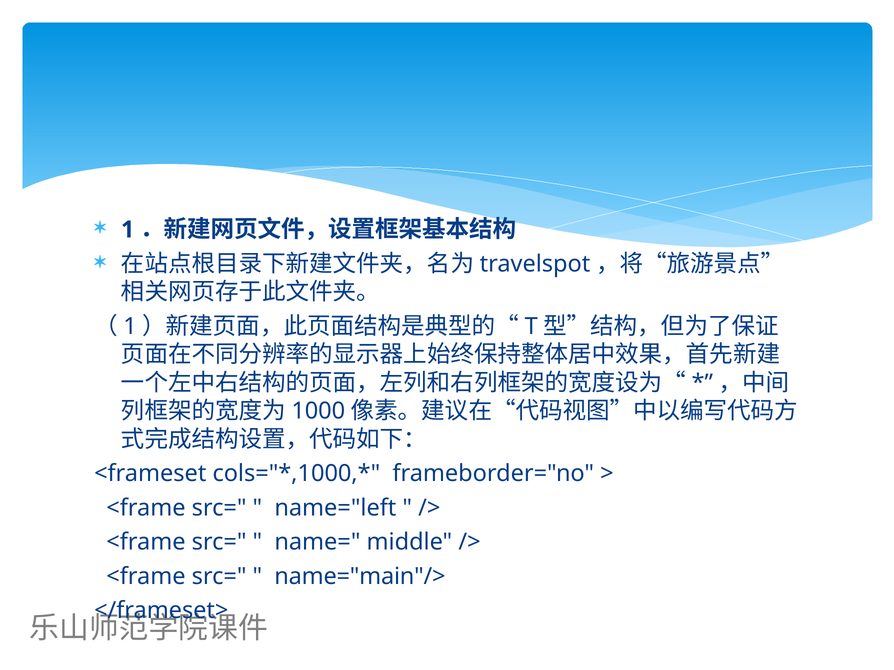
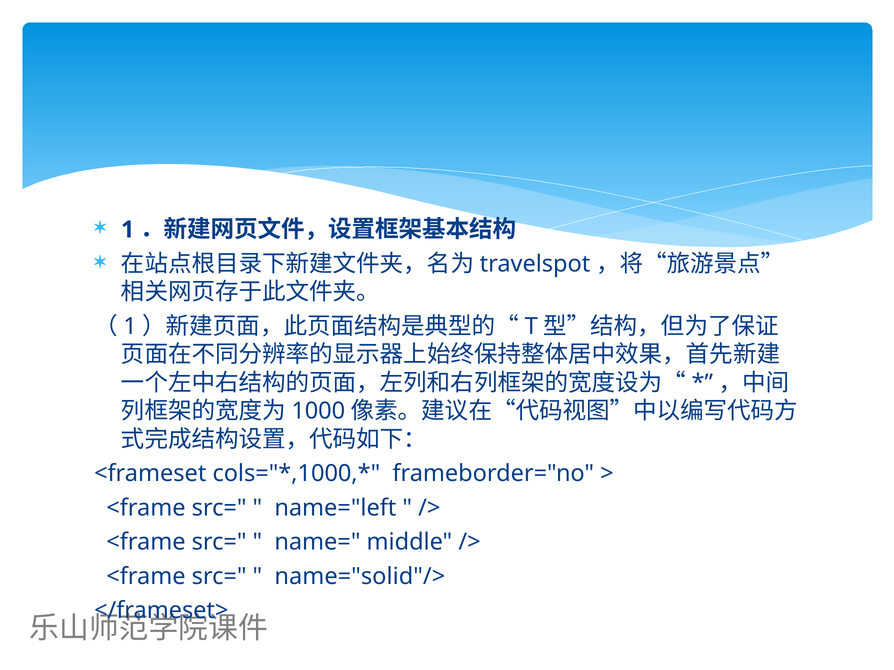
name="main"/>: name="main"/> -> name="solid"/> (360, 577)
